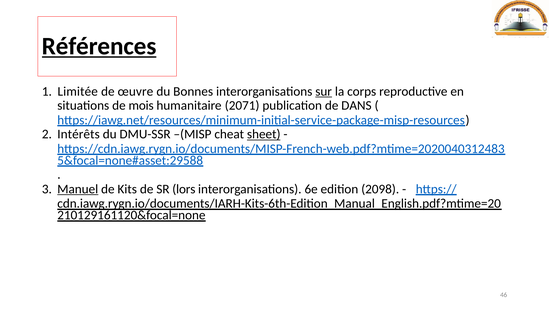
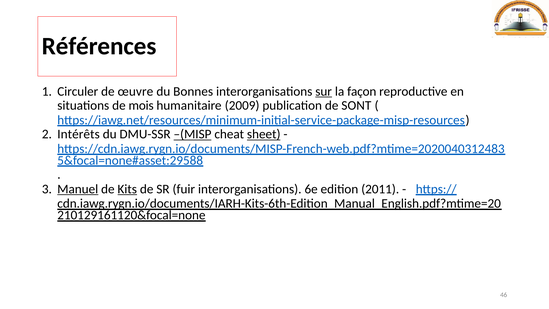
Références underline: present -> none (99, 46)
Limitée: Limitée -> Circuler (78, 91)
corps: corps -> façon (362, 91)
2071: 2071 -> 2009 (242, 105)
DANS: DANS -> SONT (356, 105)
–(MISP underline: none -> present (193, 134)
Kits underline: none -> present (127, 189)
lors: lors -> fuir (184, 189)
2098: 2098 -> 2011 (380, 189)
